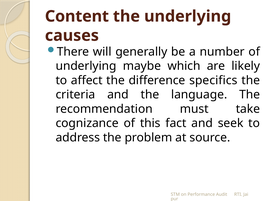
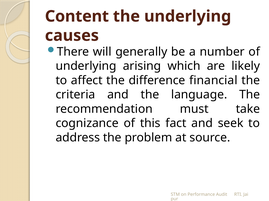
maybe: maybe -> arising (142, 66)
specifics: specifics -> financial (213, 81)
